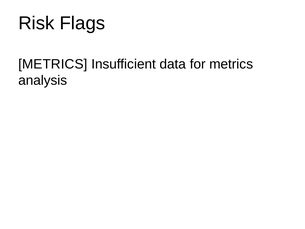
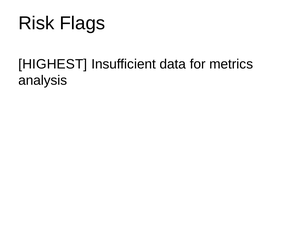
METRICS: METRICS -> HIGHEST (53, 64)
